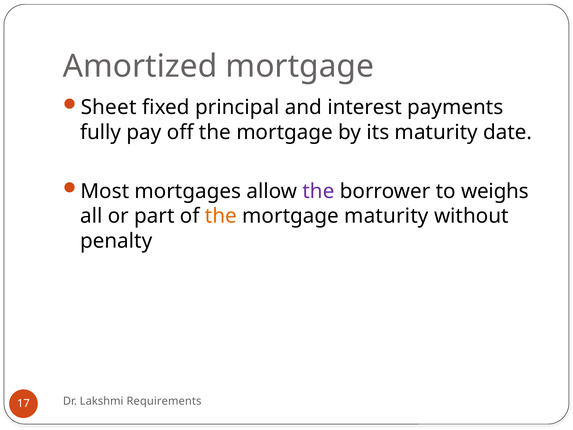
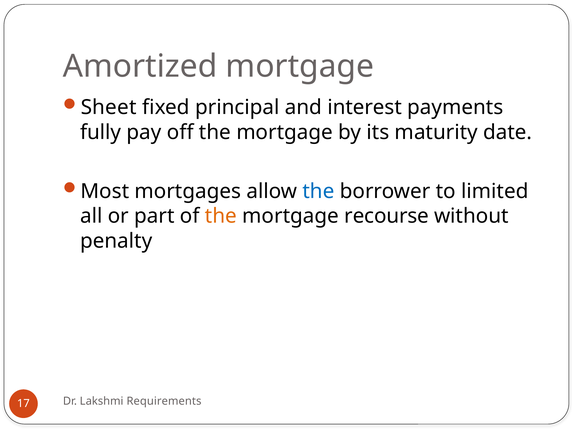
the colour: purple -> blue (318, 191)
weighs: weighs -> limited (495, 191)
mortgage maturity: maturity -> recourse (387, 216)
